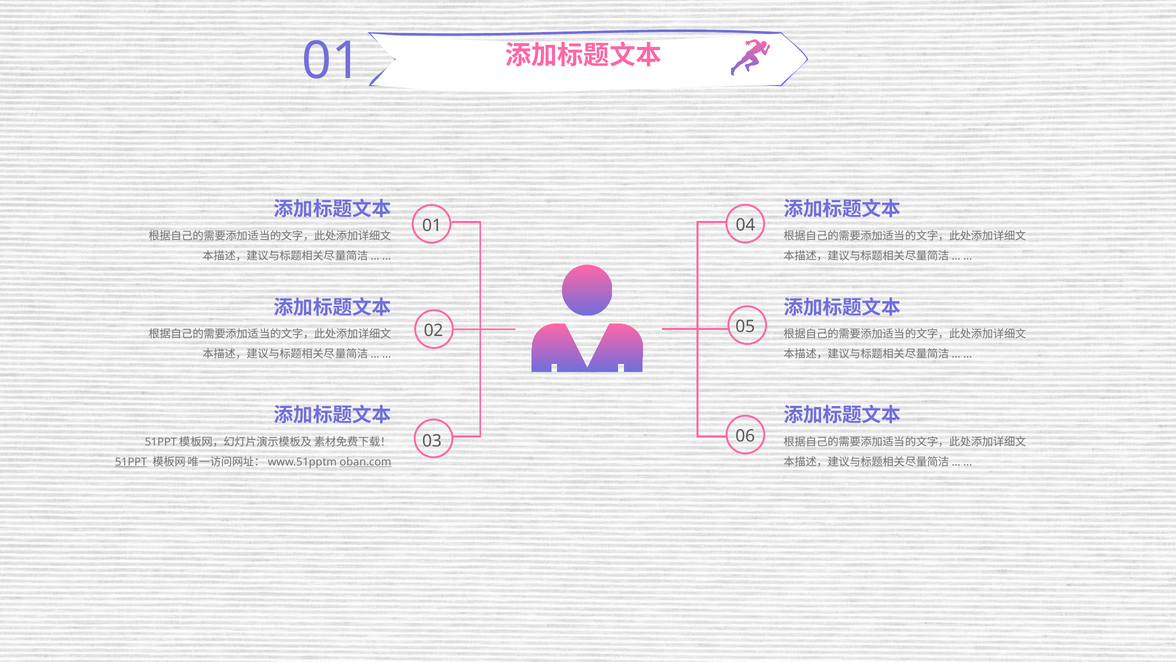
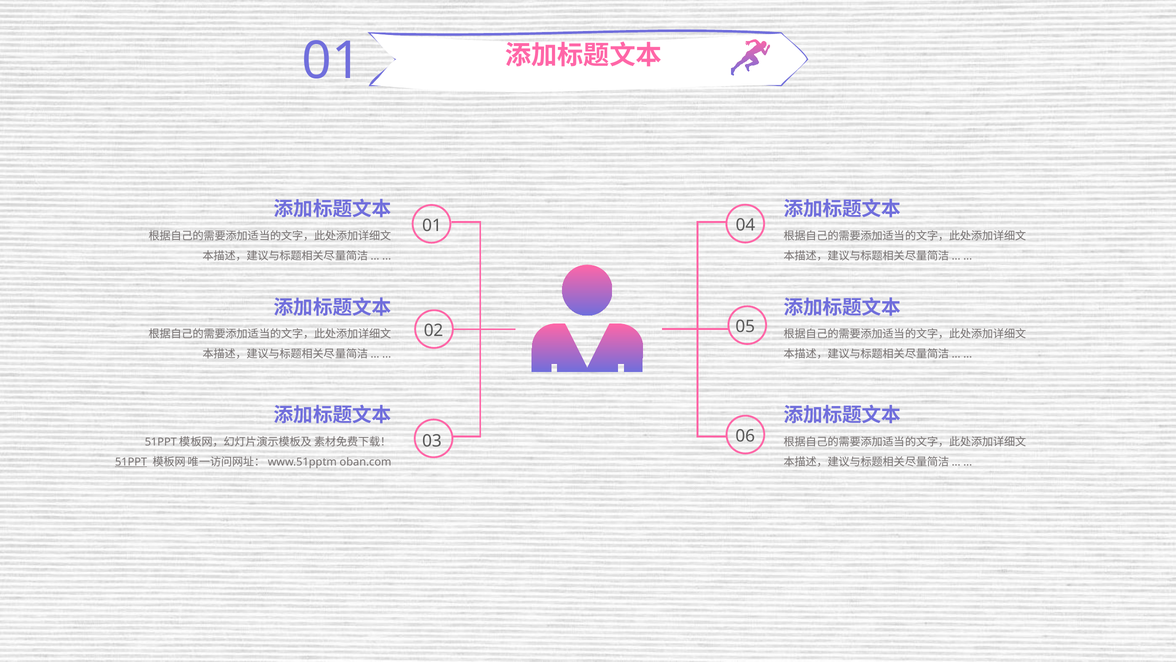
oban.com underline: present -> none (366, 462)
